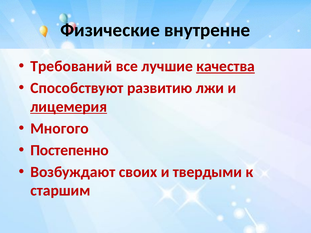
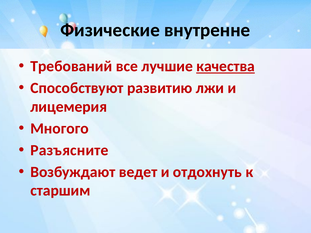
лицемерия underline: present -> none (69, 107)
Постепенно: Постепенно -> Разъясните (69, 150)
своих: своих -> ведет (138, 172)
твердыми: твердыми -> отдохнуть (207, 172)
